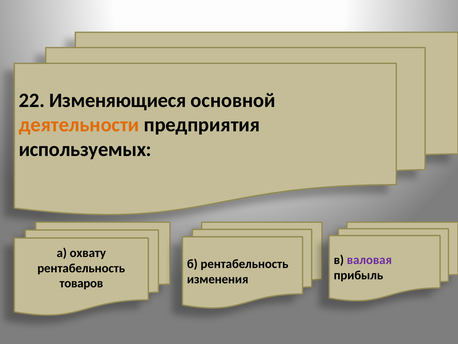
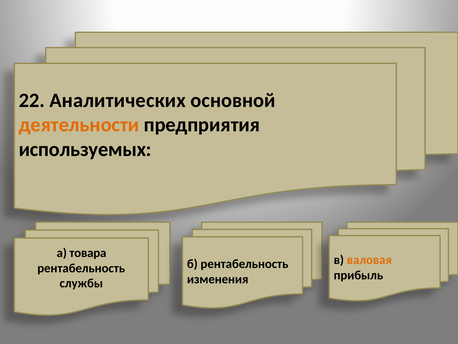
Изменяющиеся: Изменяющиеся -> Аналитических (118, 100)
охвату: охвату -> товара (88, 252)
валовая colour: purple -> orange (369, 260)
товаров: товаров -> службы (81, 283)
